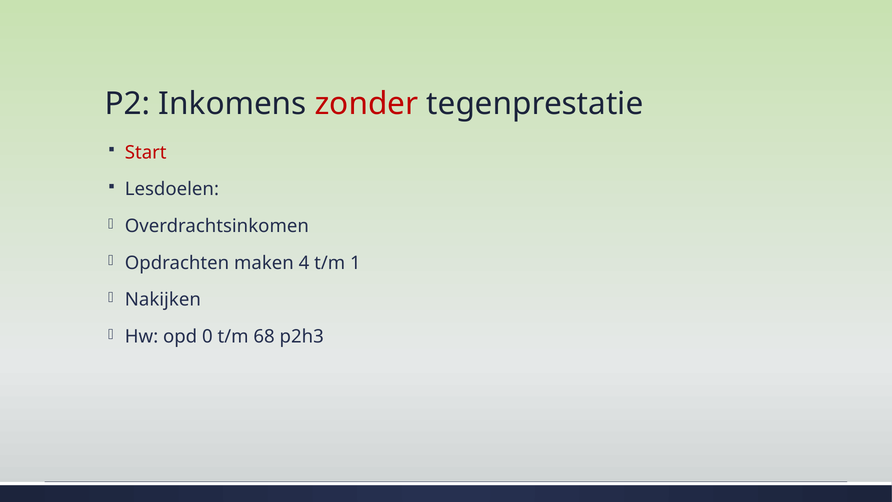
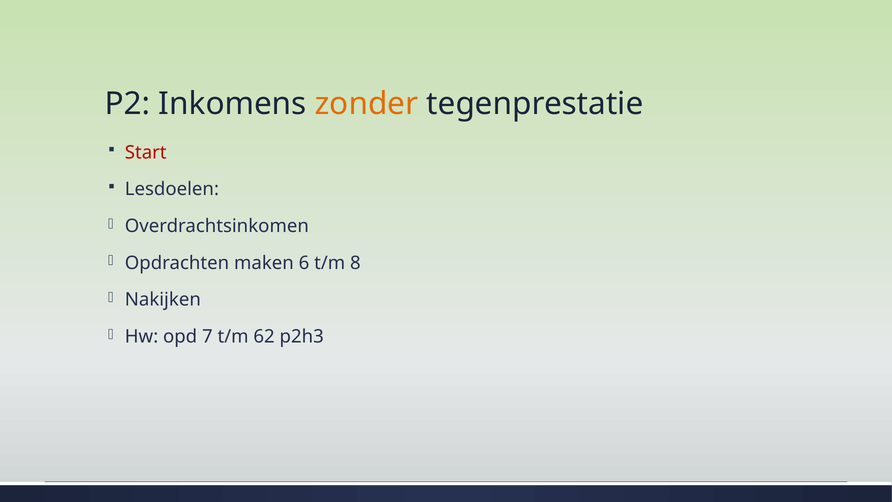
zonder colour: red -> orange (366, 104)
4: 4 -> 6 (304, 263)
1: 1 -> 8 (355, 263)
0: 0 -> 7 (207, 336)
68: 68 -> 62 (264, 336)
